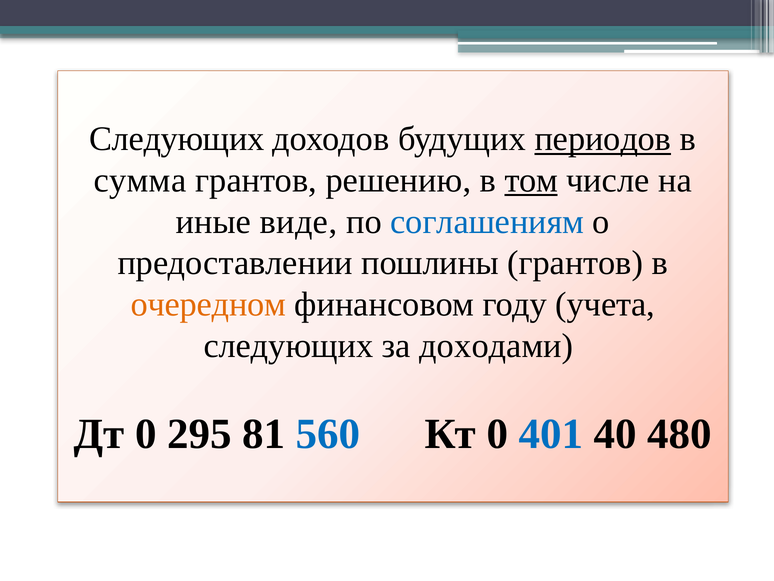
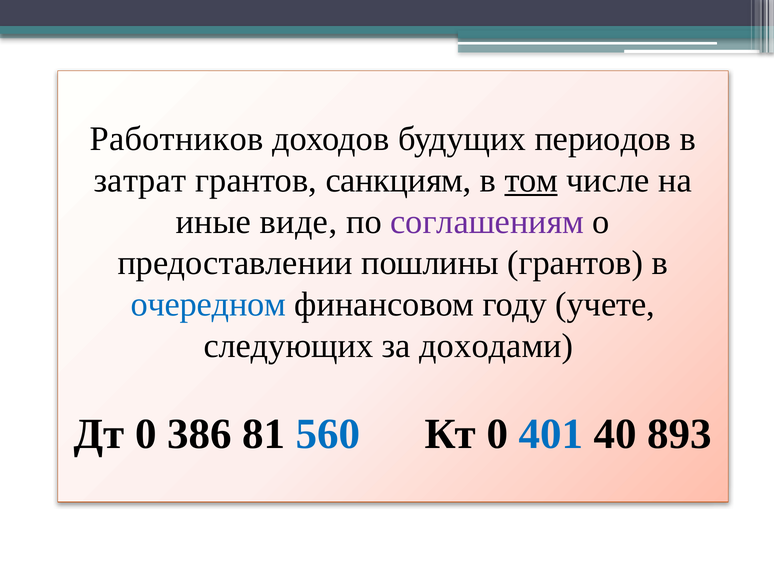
Следующих: Следующих -> Работников (177, 139)
периодов underline: present -> none (603, 139)
сумма: сумма -> затрат (140, 180)
решению: решению -> санкциям (399, 180)
соглашениям colour: blue -> purple (487, 222)
очередном colour: orange -> blue (208, 304)
учета: учета -> учете (605, 304)
295: 295 -> 386 (199, 434)
480: 480 -> 893 (680, 434)
